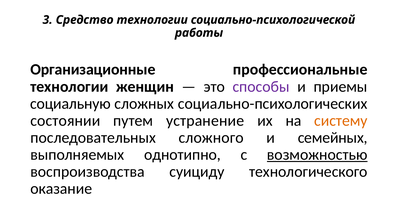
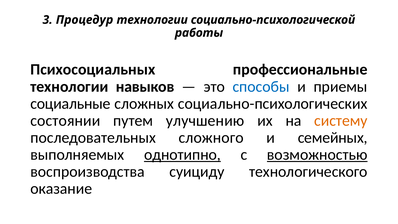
Средство: Средство -> Процедур (85, 20)
Организационные: Организационные -> Психосоциальных (93, 69)
женщин: женщин -> навыков (145, 87)
способы colour: purple -> blue (261, 87)
социальную: социальную -> социальные (70, 104)
устранение: устранение -> улучшению (205, 121)
однотипно underline: none -> present (182, 155)
